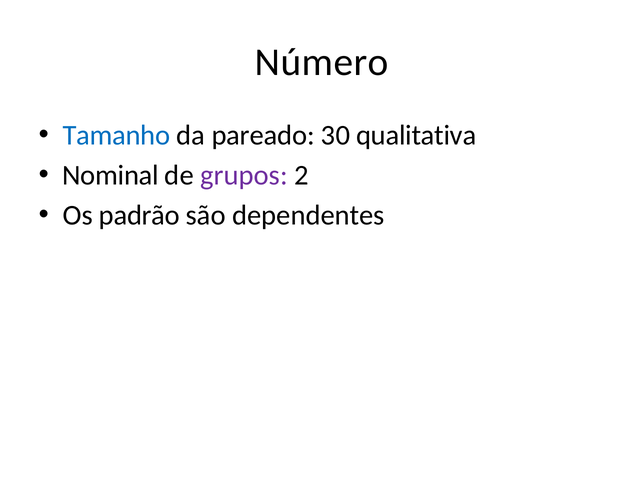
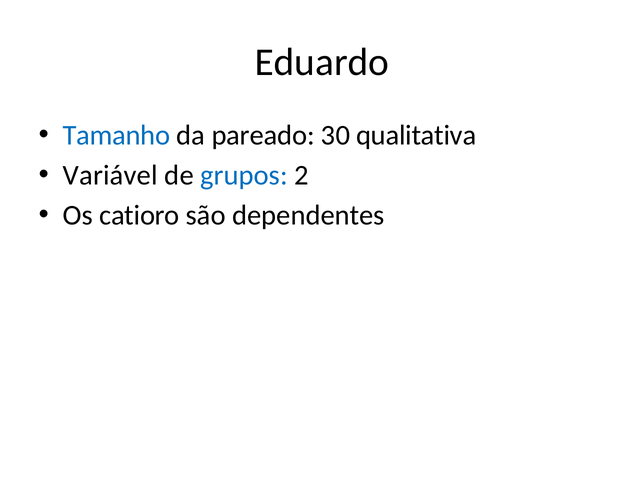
Número: Número -> Eduardo (322, 62)
Nominal: Nominal -> Variável (110, 175)
grupos colour: purple -> blue (244, 175)
padrão: padrão -> catioro (139, 215)
